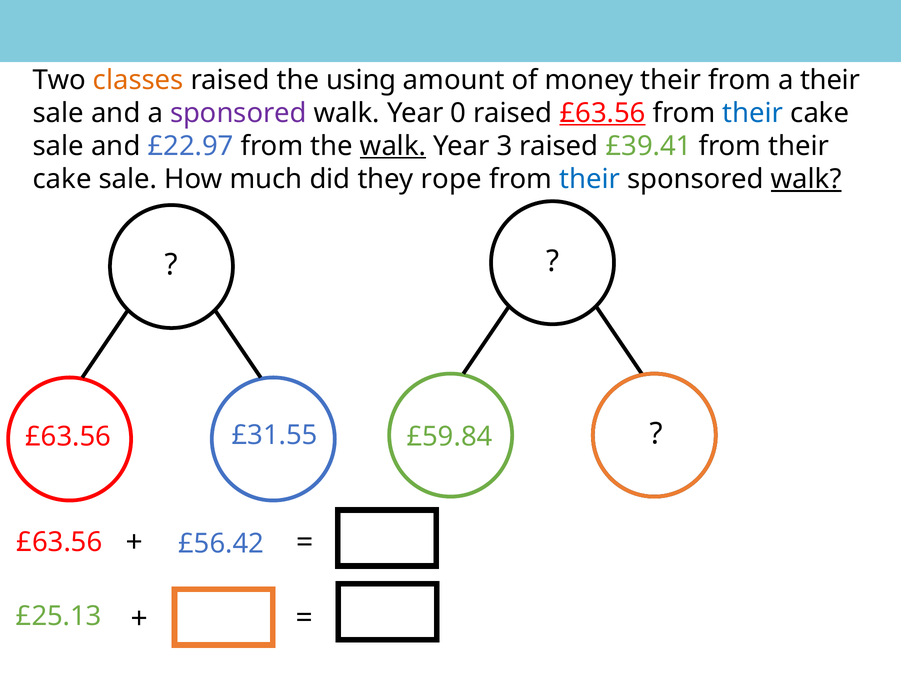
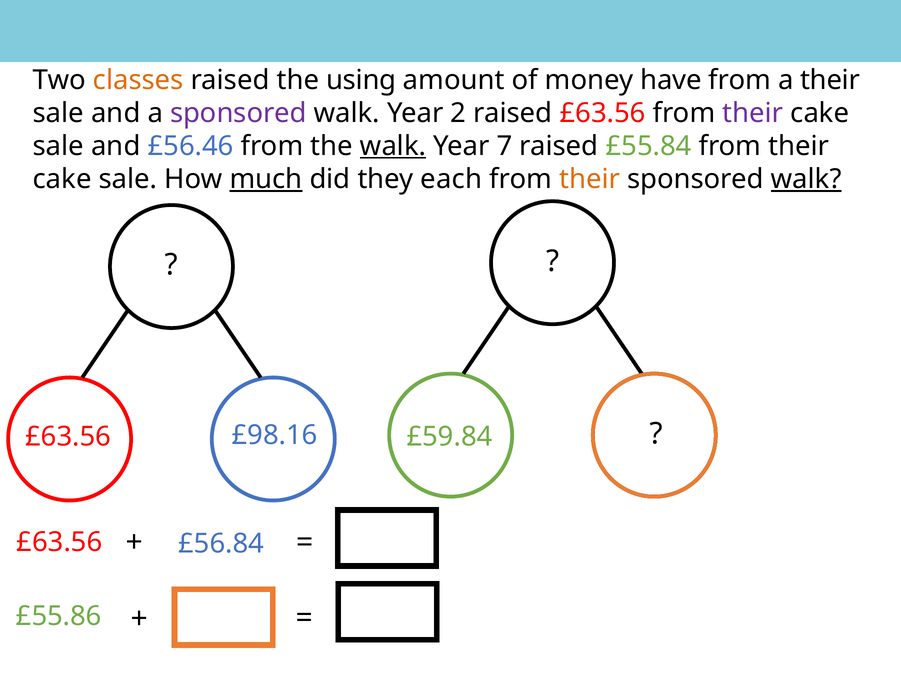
money their: their -> have (671, 80)
0: 0 -> 2 (458, 113)
£63.56 underline: present -> none (603, 113)
their colour: blue -> purple (753, 113)
£22.97: £22.97 -> £56.46 (191, 146)
3: 3 -> 7 (505, 146)
£39.41: £39.41 -> £55.84 (649, 146)
much underline: none -> present (266, 179)
rope: rope -> each (451, 179)
their colour: blue -> orange (590, 179)
£31.55: £31.55 -> £98.16 (275, 435)
£56.42: £56.42 -> £56.84 (221, 544)
£25.13: £25.13 -> £55.86 (59, 616)
